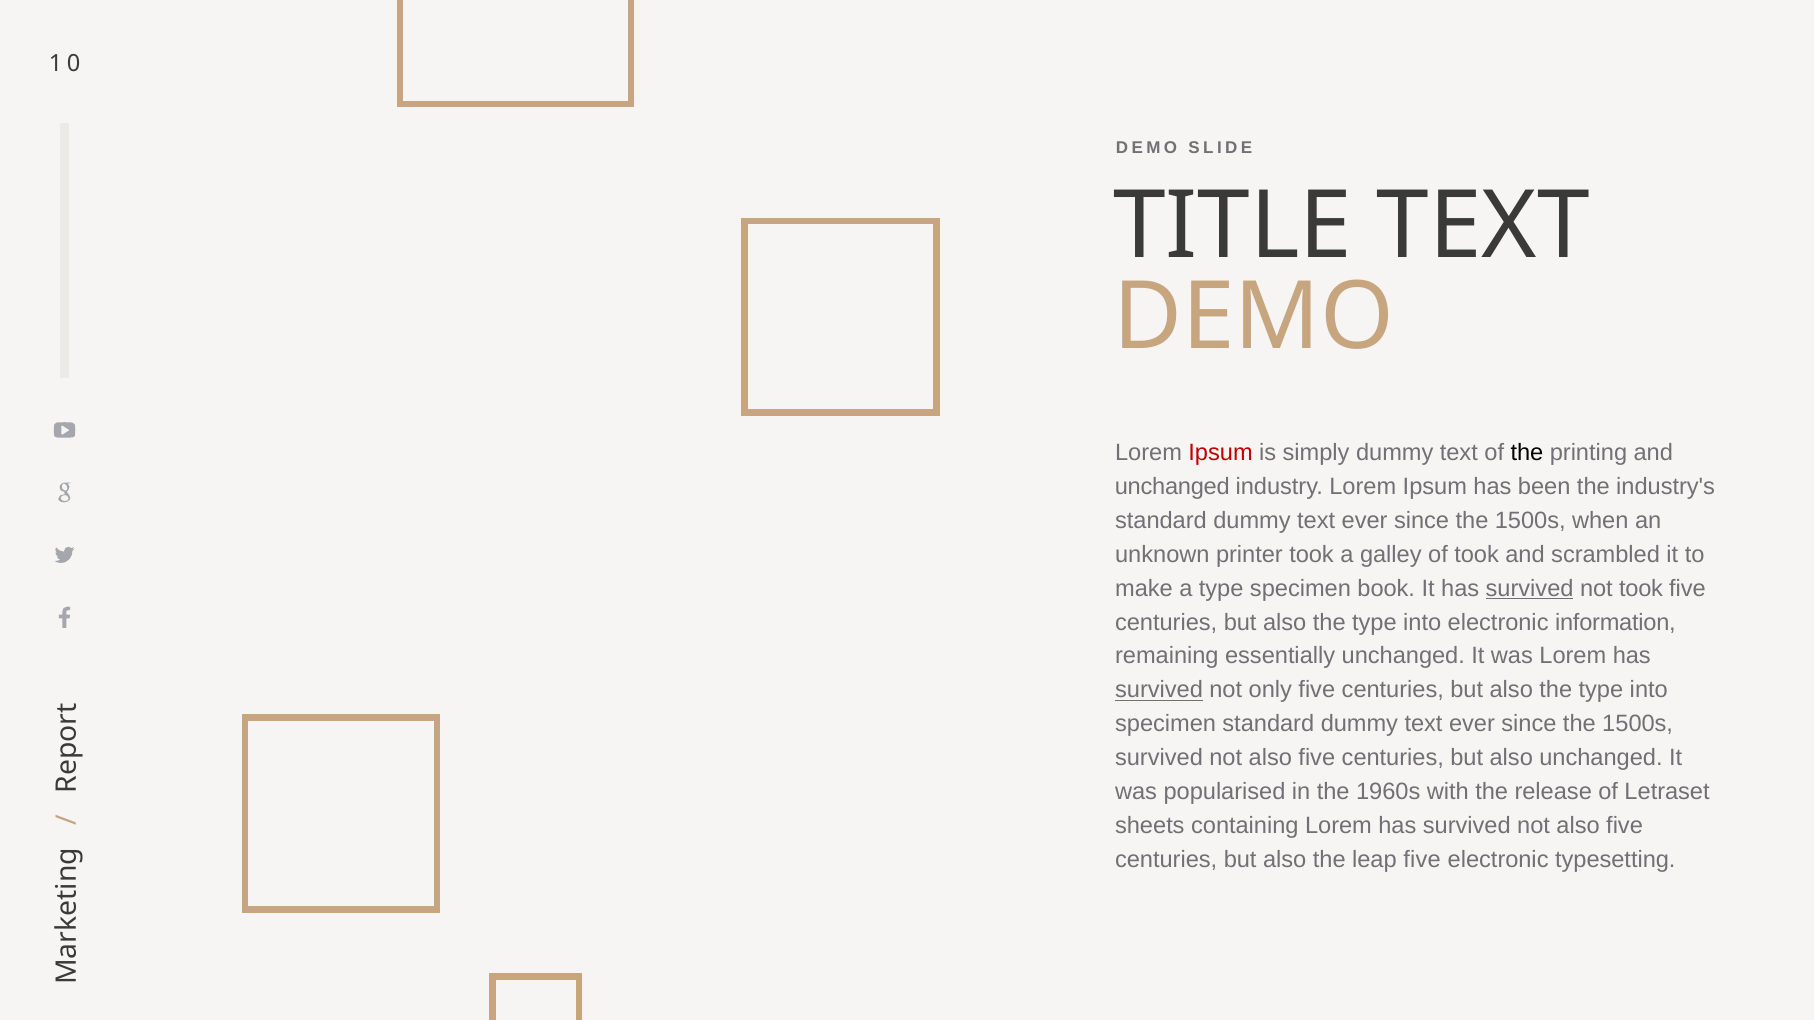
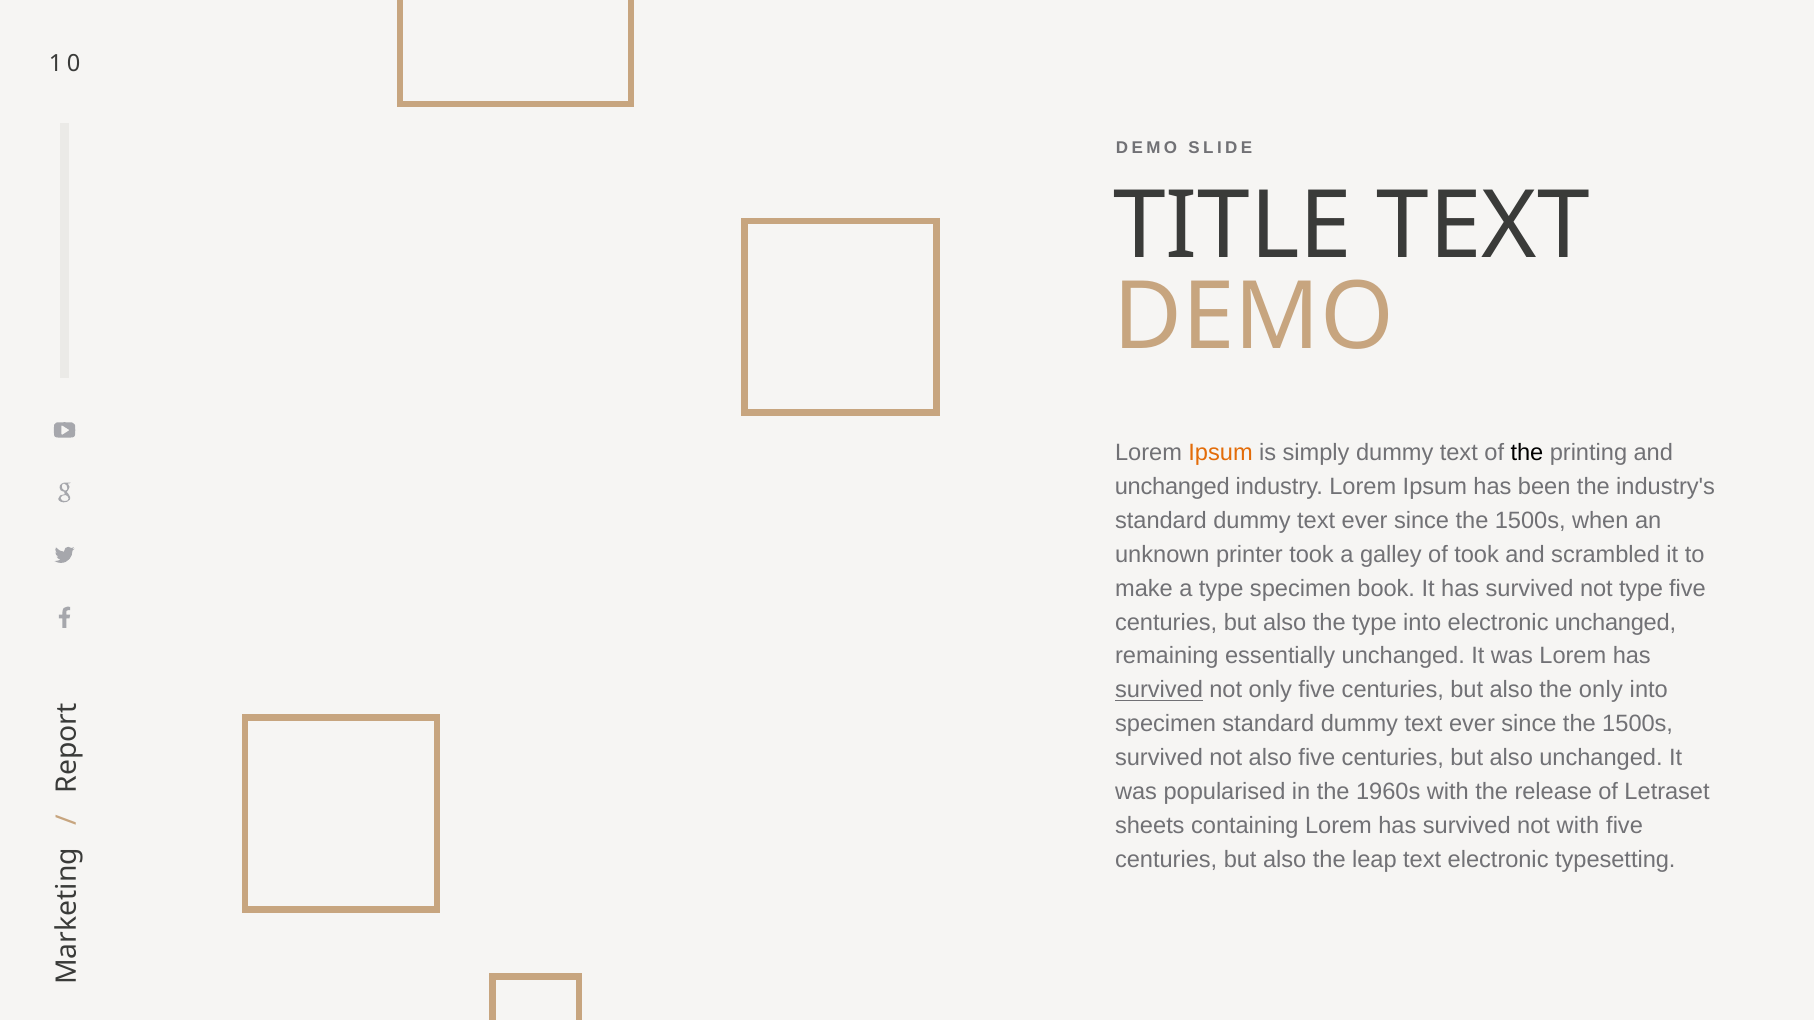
Ipsum colour: red -> orange (1221, 453)
survived underline: present -> none (1530, 588)
not took: took -> type (1641, 588)
electronic information: information -> unchanged (1615, 622)
type: type -> only (1601, 690)
has survived not also: also -> with (1578, 826)
leap five: five -> text (1422, 860)
